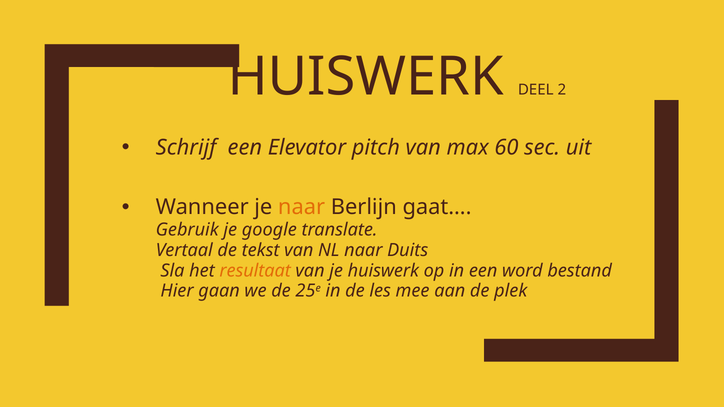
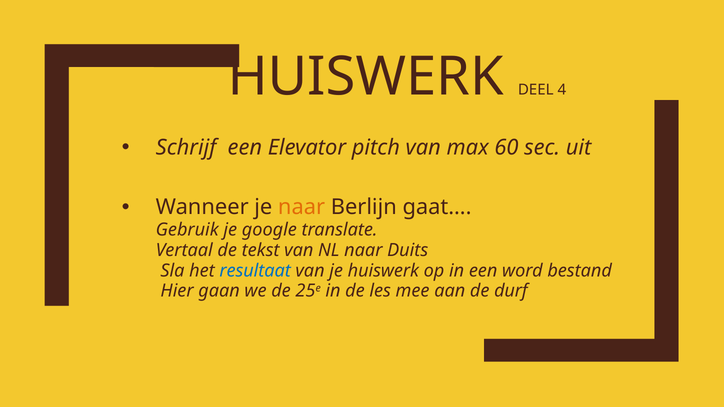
2: 2 -> 4 (562, 90)
resultaat colour: orange -> blue (255, 271)
plek: plek -> durf (511, 291)
